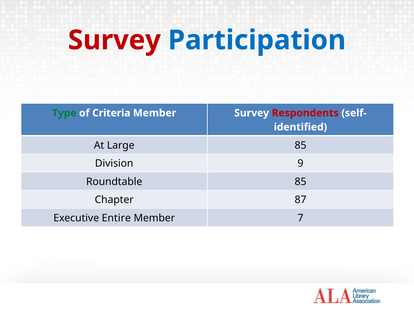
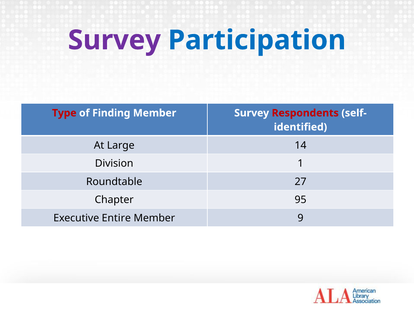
Survey colour: red -> purple (114, 40)
Type colour: green -> red (64, 113)
Criteria: Criteria -> Finding (111, 113)
Large 85: 85 -> 14 (301, 146)
9: 9 -> 1 (301, 164)
Roundtable 85: 85 -> 27 (301, 182)
87: 87 -> 95 (301, 200)
7: 7 -> 9 (301, 218)
